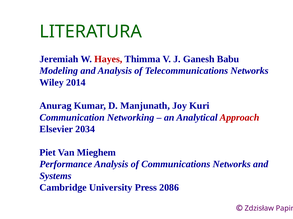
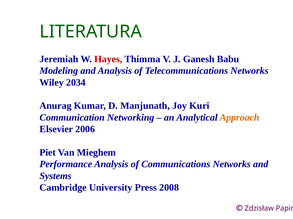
2014: 2014 -> 2034 (76, 83)
Approach colour: red -> orange (239, 118)
2034: 2034 -> 2006 (85, 130)
2086: 2086 -> 2008 (169, 188)
